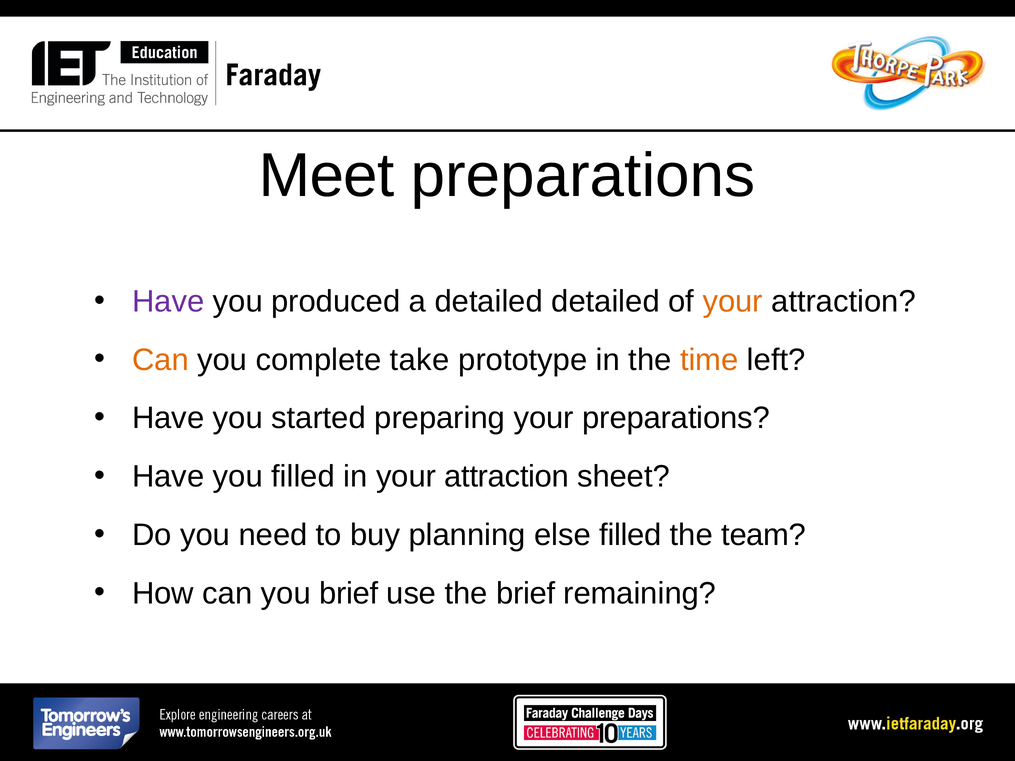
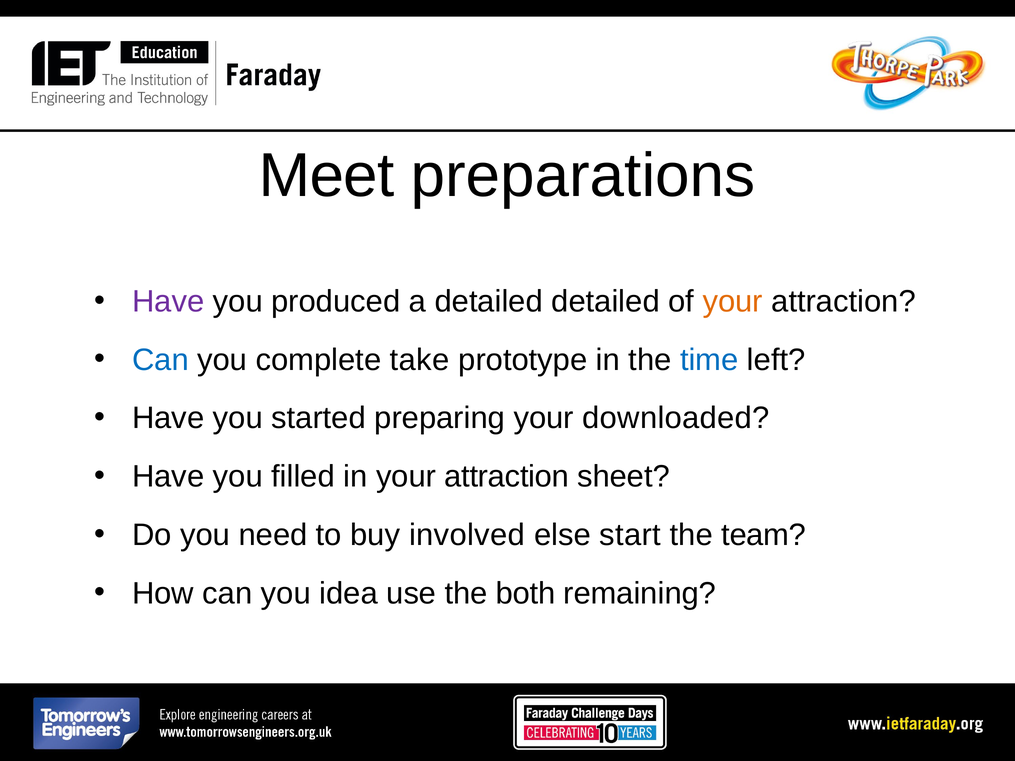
Can colour: orange -> blue (160, 360)
time colour: orange -> blue (709, 360)
your preparations: preparations -> downloaded (676, 418)
planning: planning -> involved (467, 535)
else filled: filled -> start (630, 535)
you brief: brief -> idea (349, 594)
the brief: brief -> both (526, 594)
